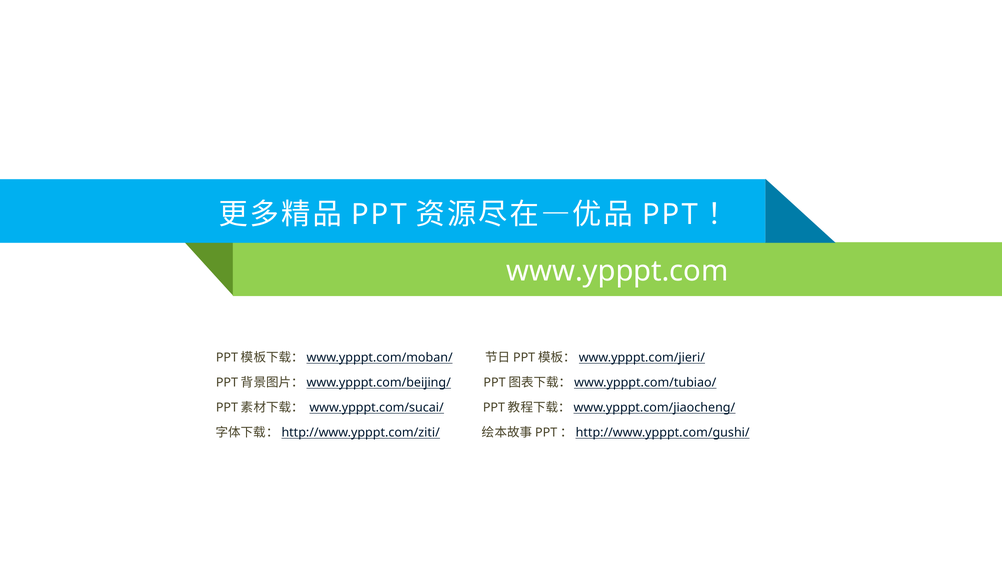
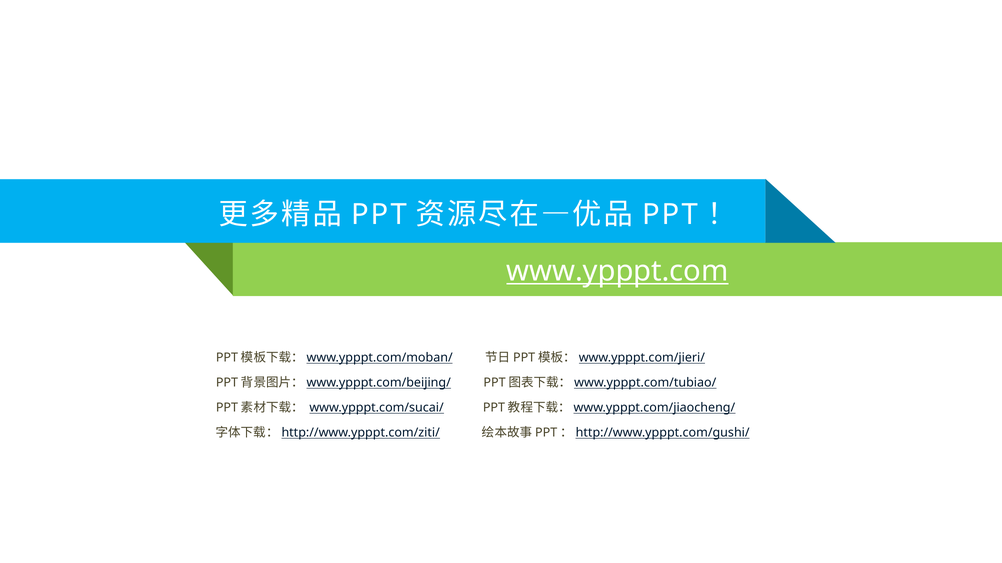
www.ypppt.com underline: none -> present (617, 271)
